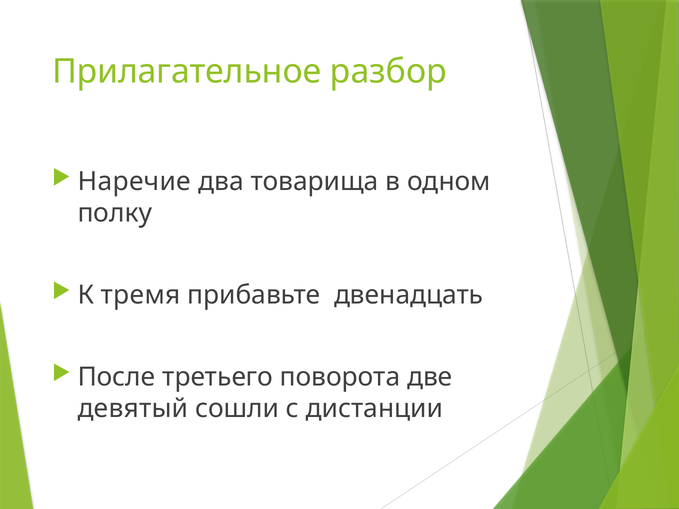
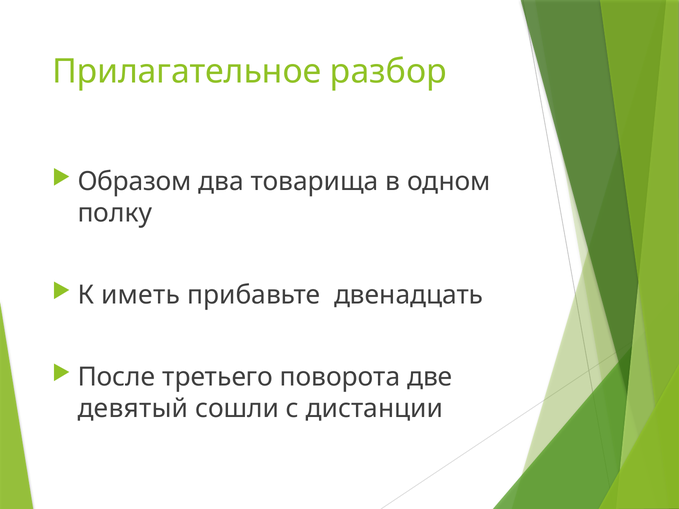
Наречие: Наречие -> Образом (135, 181)
тремя: тремя -> иметь (141, 295)
